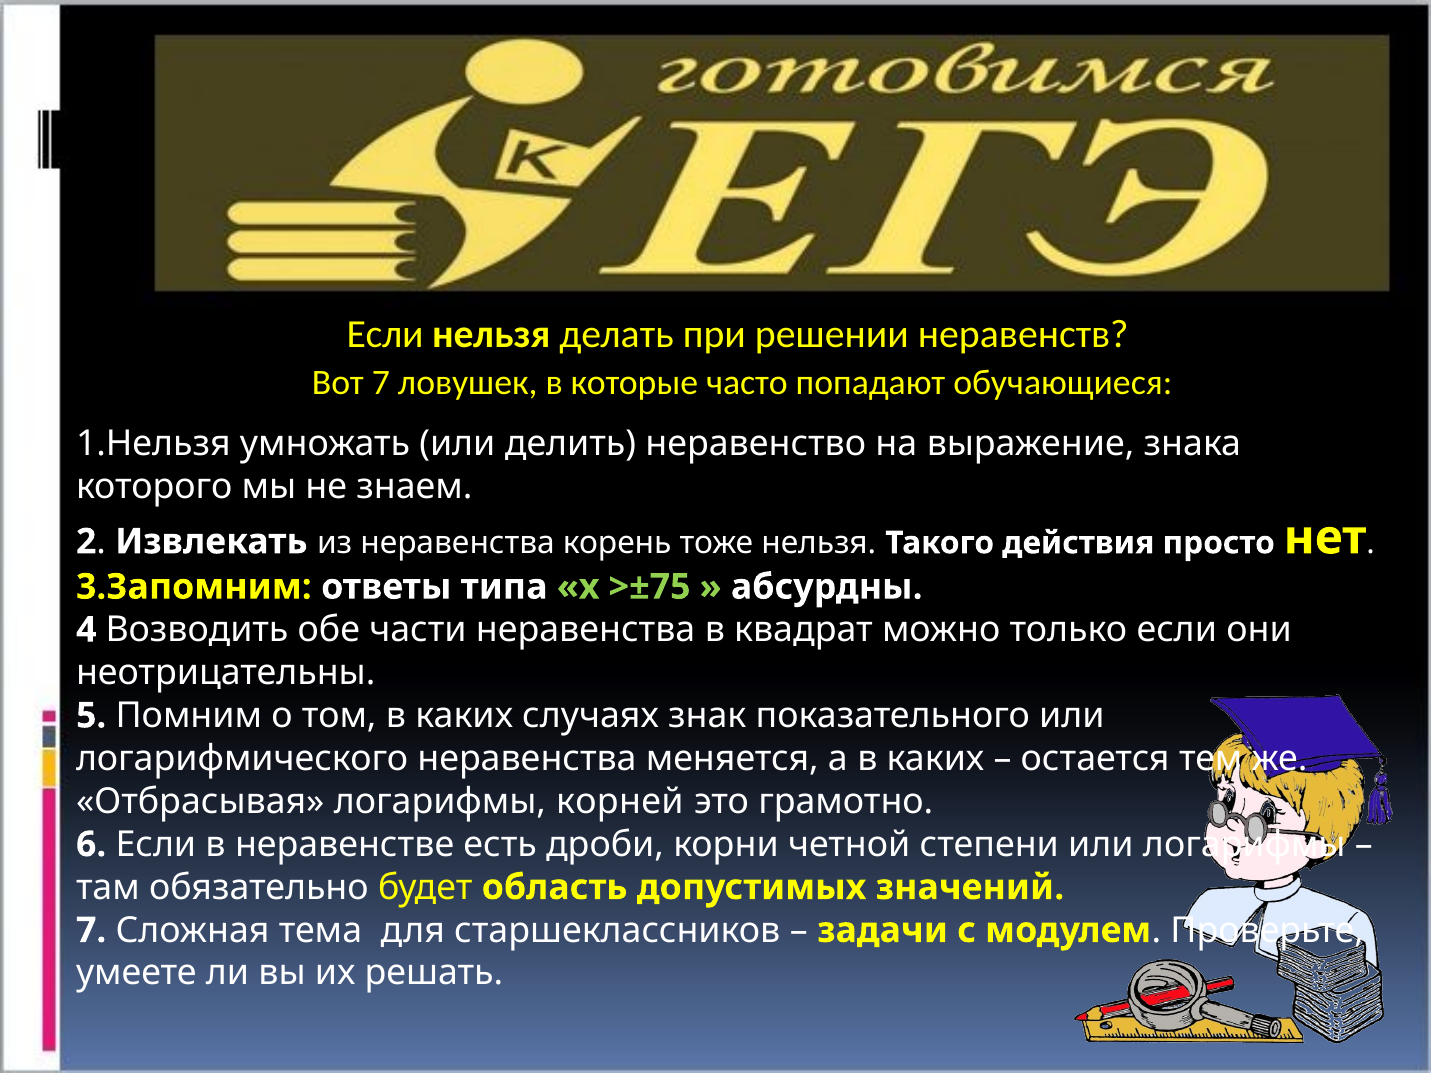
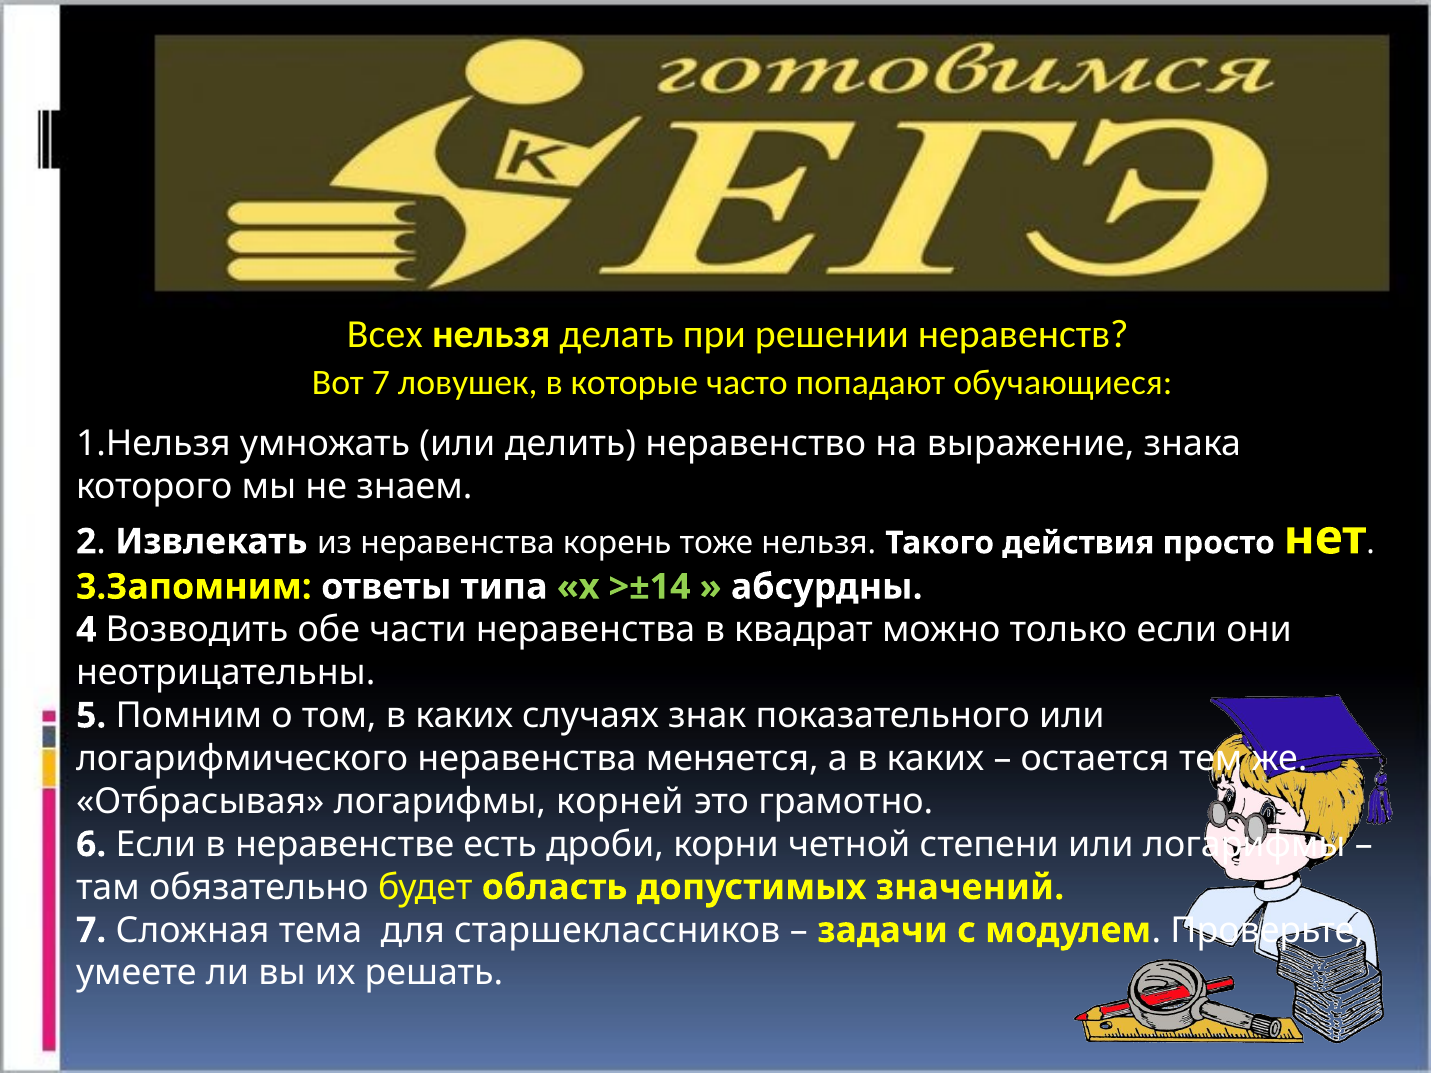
Если: Если -> Всех (385, 334)
>±75: >±75 -> >±14 (650, 587)
